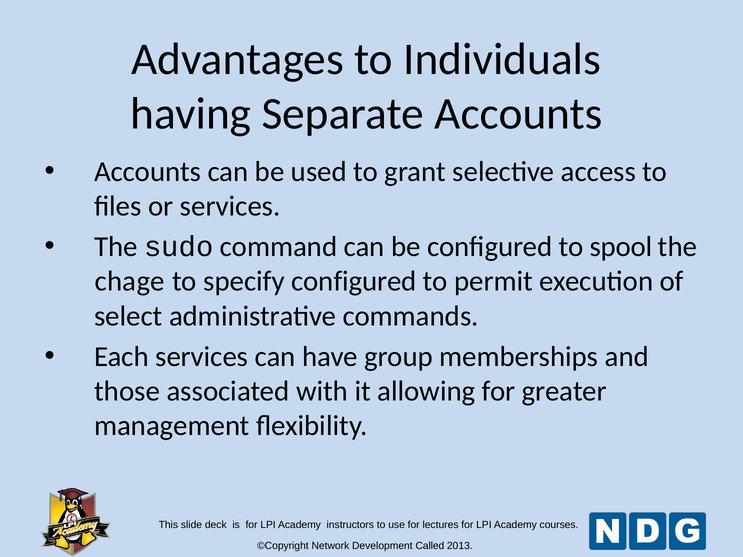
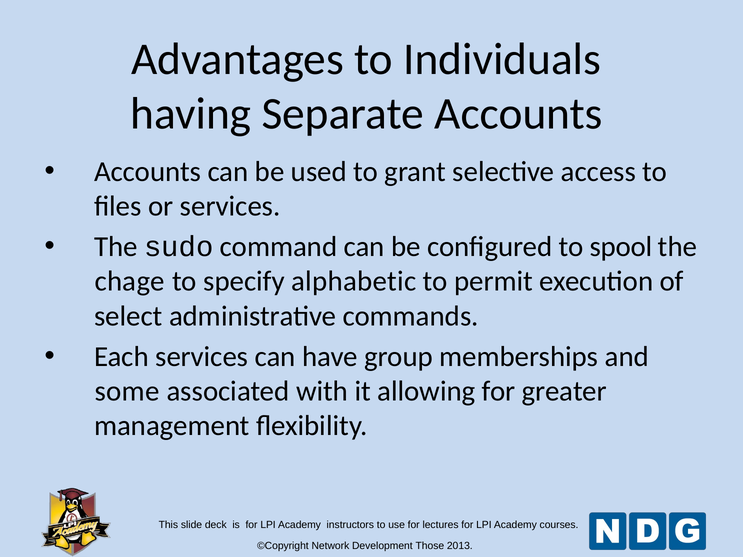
specify configured: configured -> alphabetic (354, 282)
those: those -> some (127, 391)
Called: Called -> Those (430, 546)
